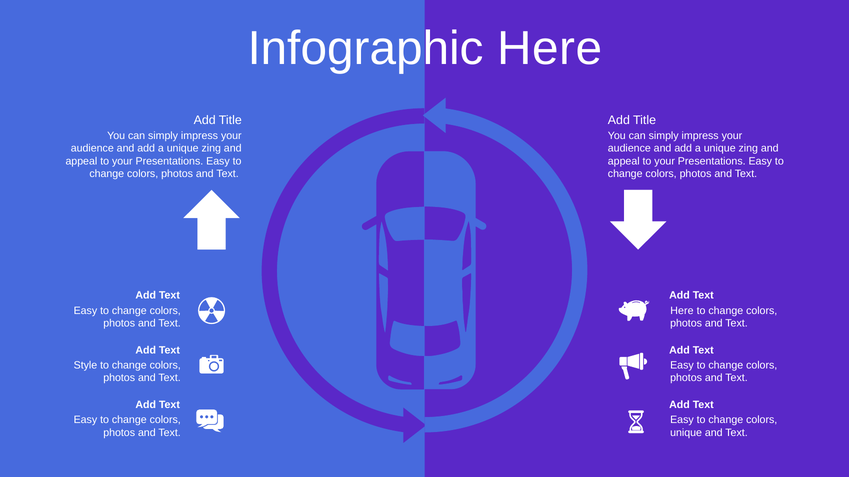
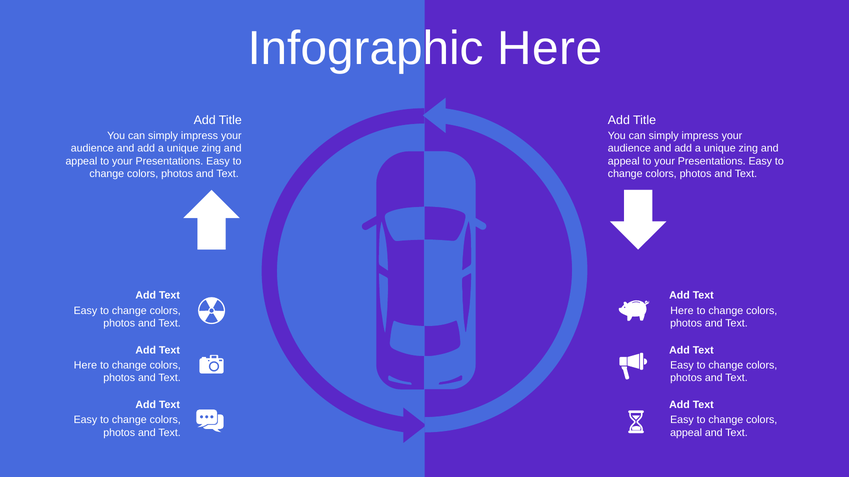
Style: Style -> Here (85, 366)
unique: unique -> appeal (686, 433)
